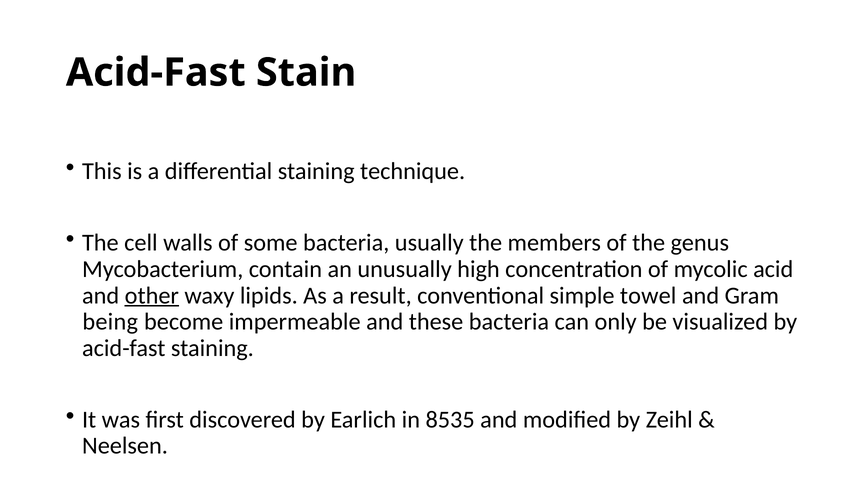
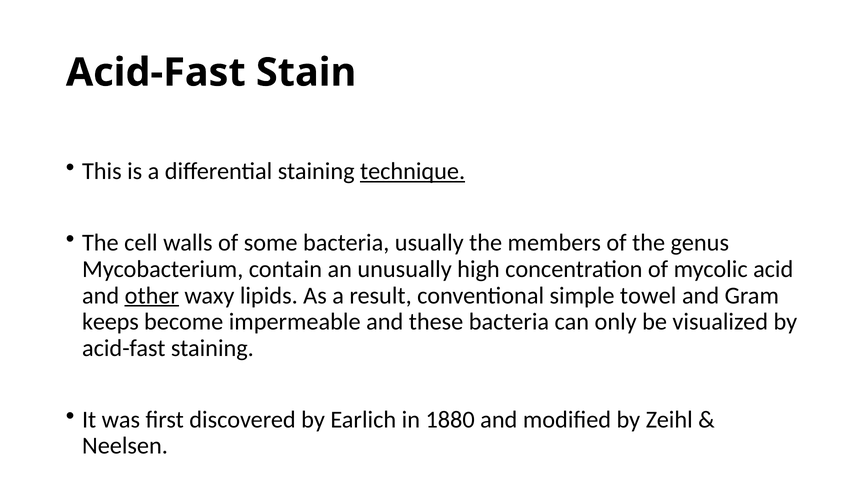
technique underline: none -> present (413, 171)
being: being -> keeps (110, 322)
8535: 8535 -> 1880 (450, 420)
